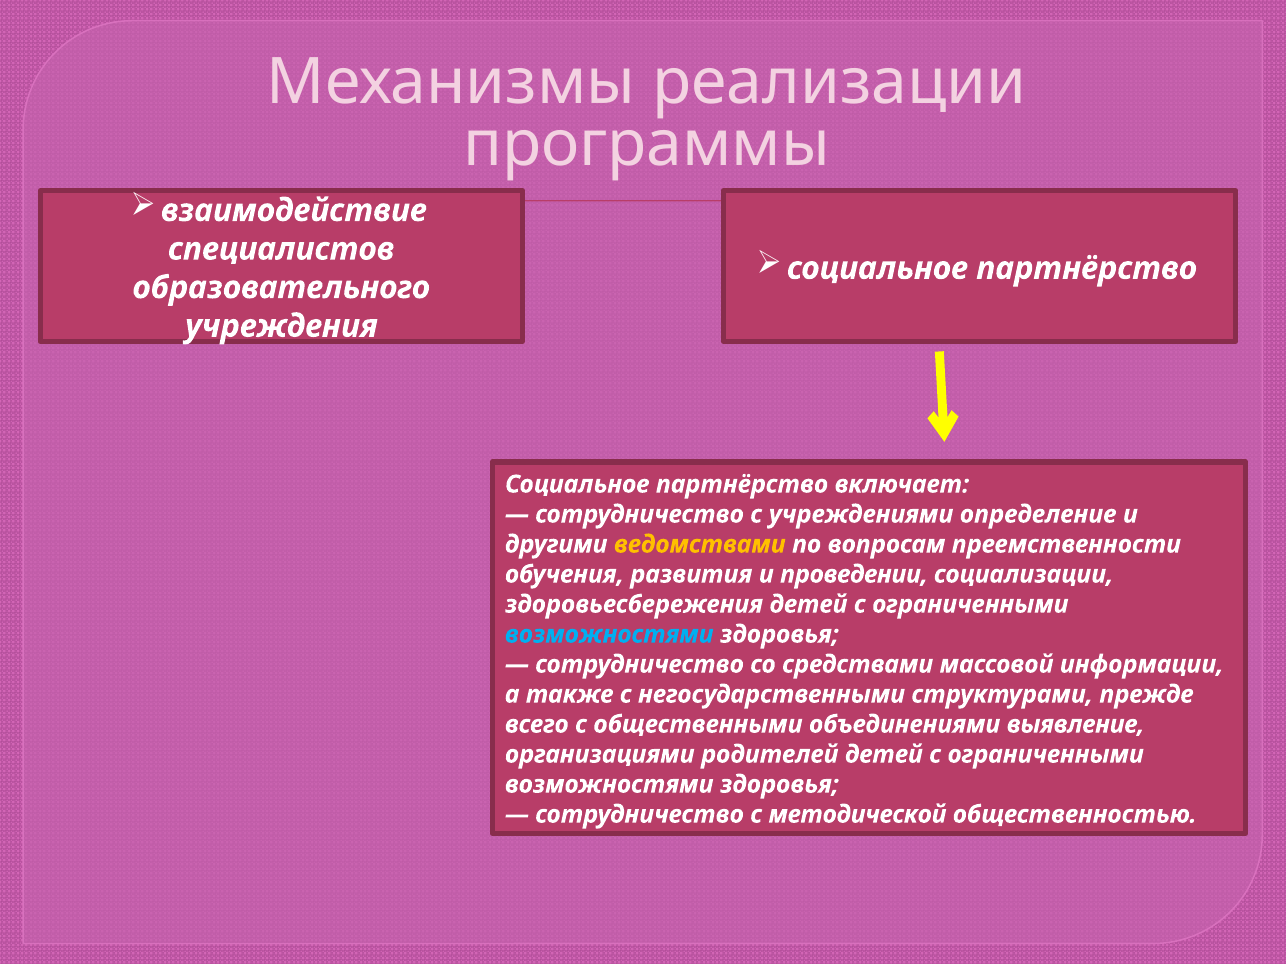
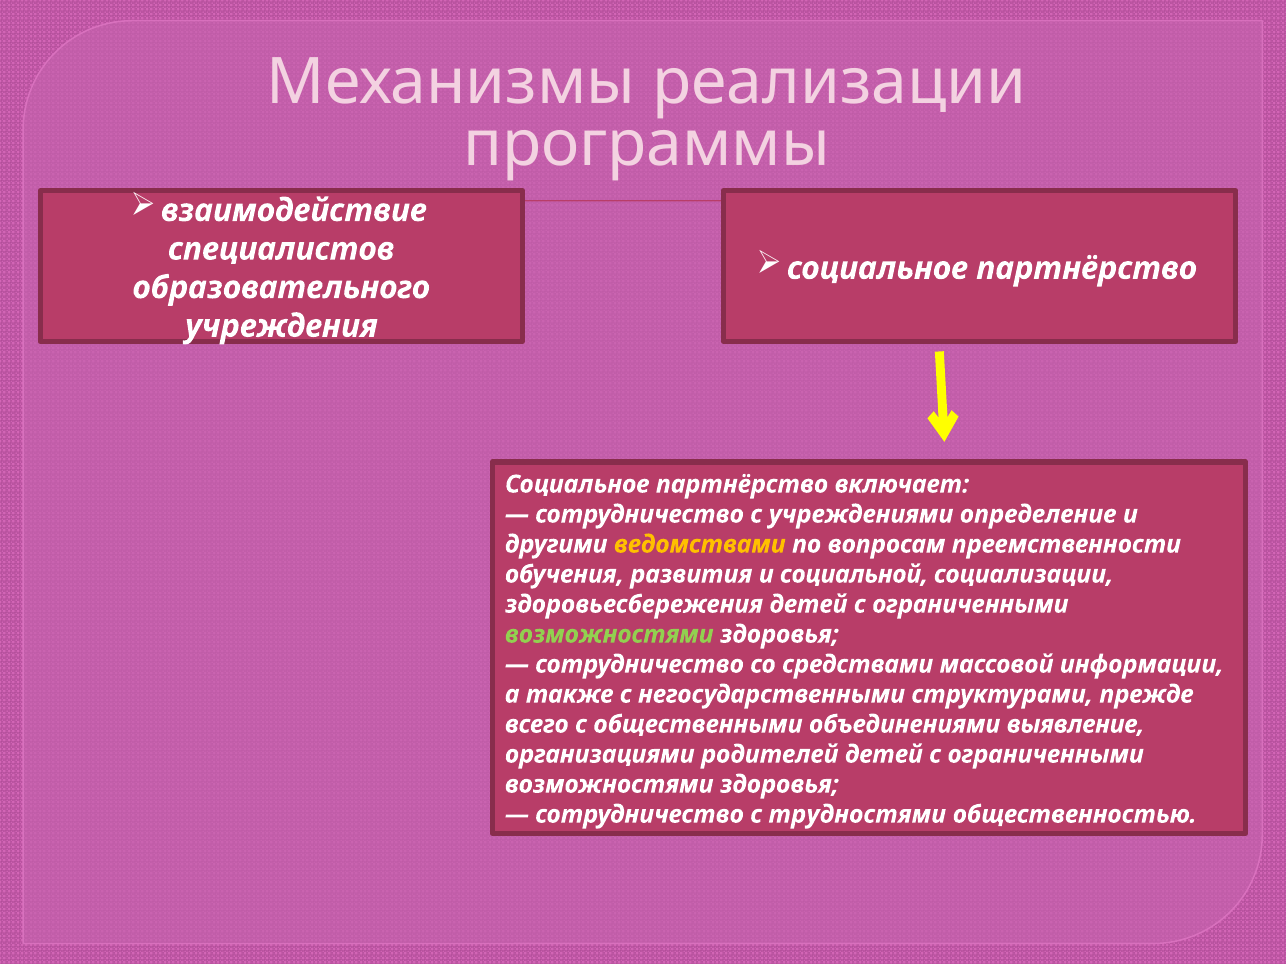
проведении: проведении -> социальной (854, 575)
возможностями colour: light blue -> light green (609, 635)
методической: методической -> трудностями (857, 815)
